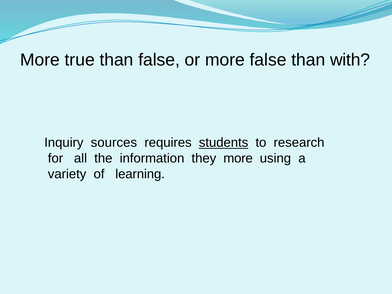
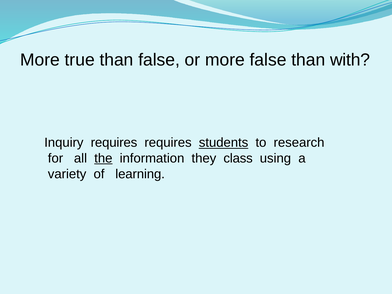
Inquiry sources: sources -> requires (114, 143)
the underline: none -> present (103, 158)
they more: more -> class (238, 158)
